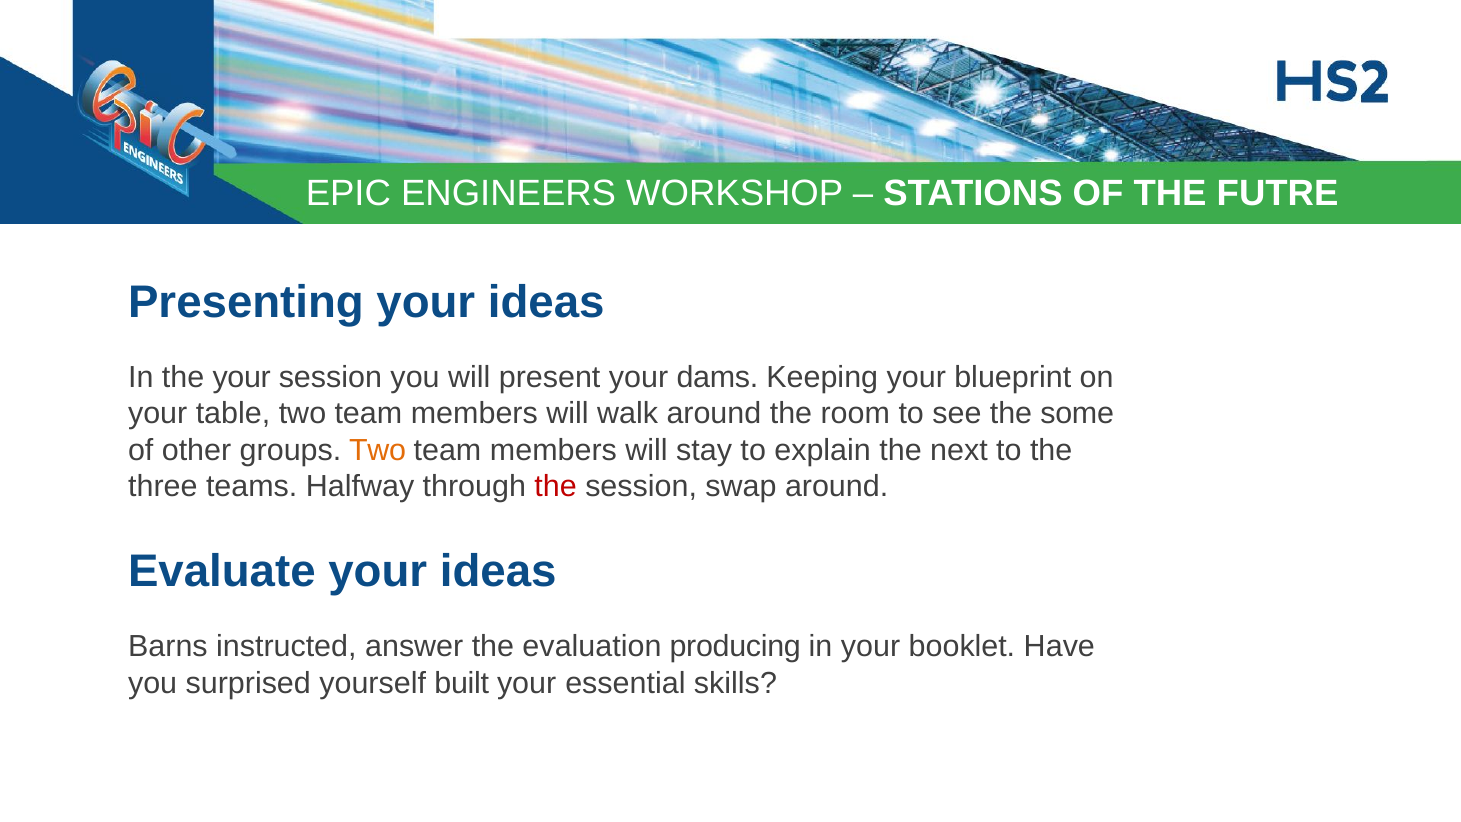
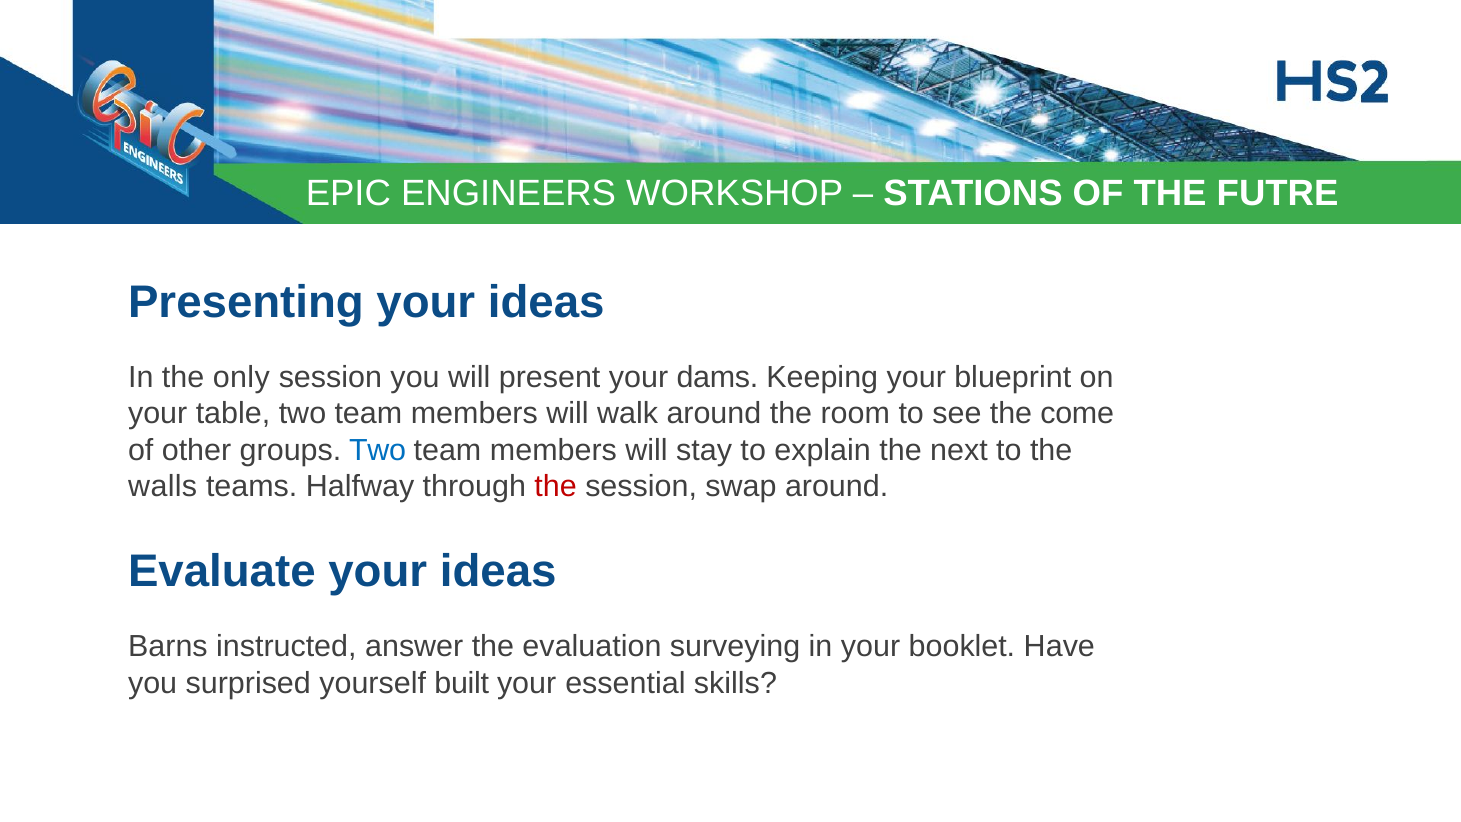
the your: your -> only (241, 377)
some: some -> come (1077, 414)
Two colour: orange -> blue (378, 450)
three: three -> walls (163, 487)
producing: producing -> surveying (735, 646)
